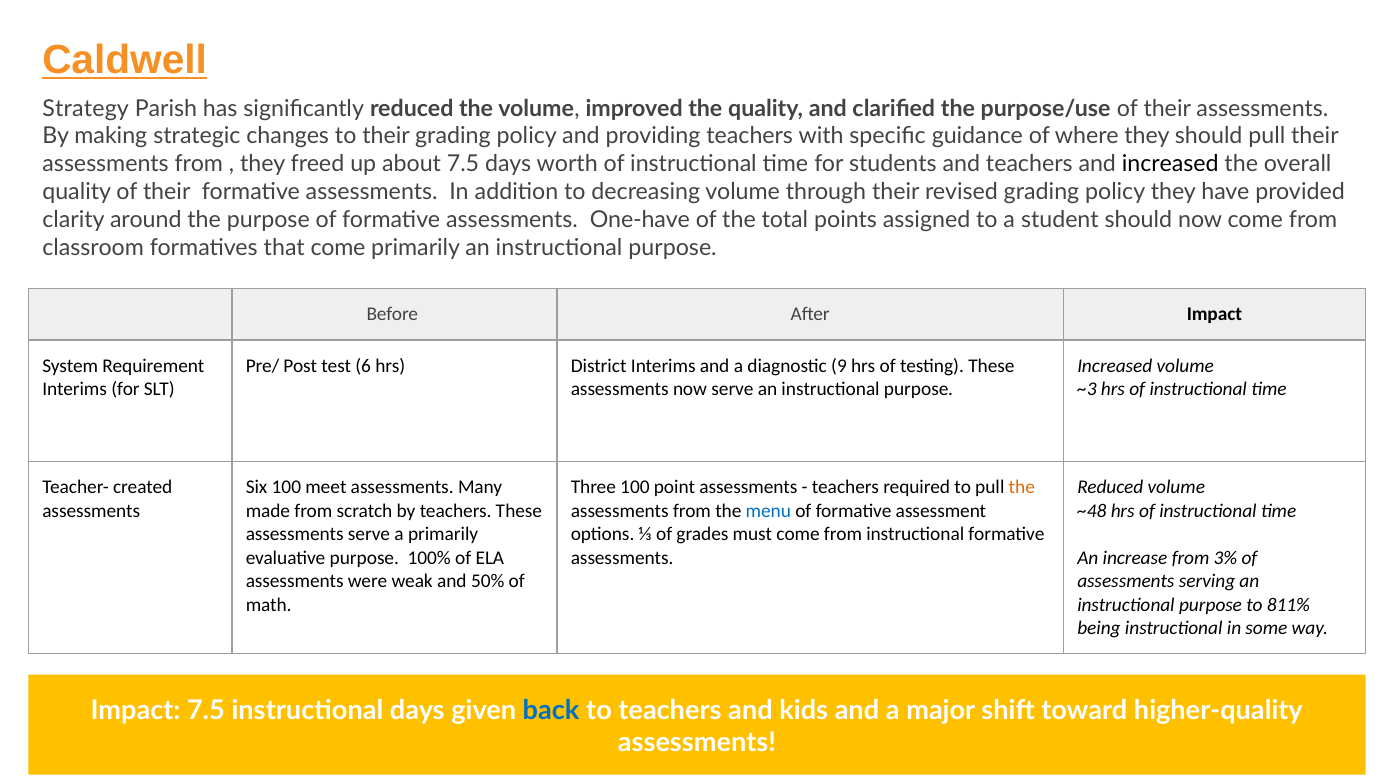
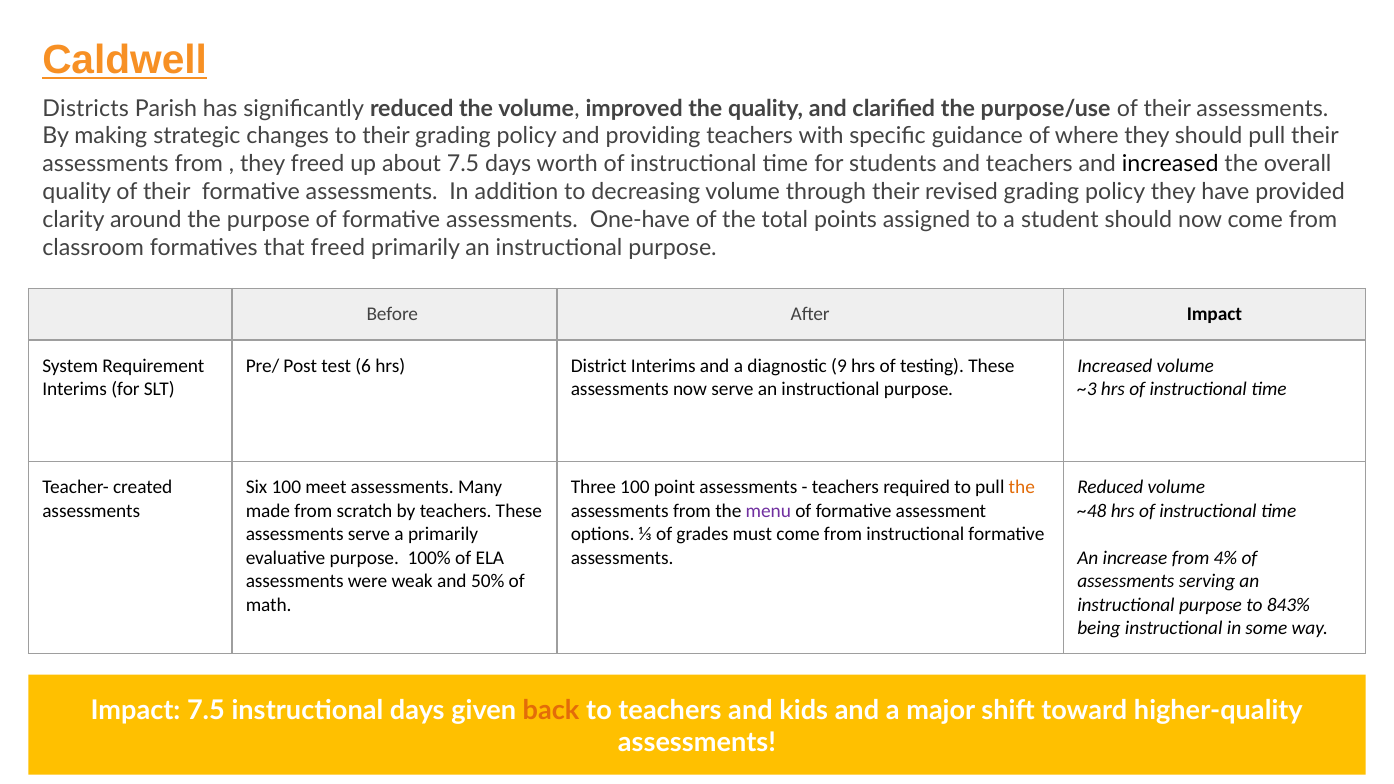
Strategy: Strategy -> Districts (86, 108)
that come: come -> freed (338, 248)
menu colour: blue -> purple (768, 511)
3%: 3% -> 4% (1225, 558)
811%: 811% -> 843% (1288, 605)
back colour: blue -> orange (551, 710)
